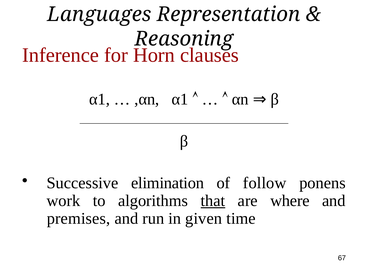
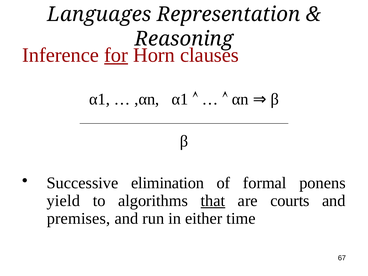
for underline: none -> present (116, 55)
follow: follow -> formal (265, 183)
work: work -> yield (63, 201)
where: where -> courts (290, 201)
given: given -> either (204, 218)
